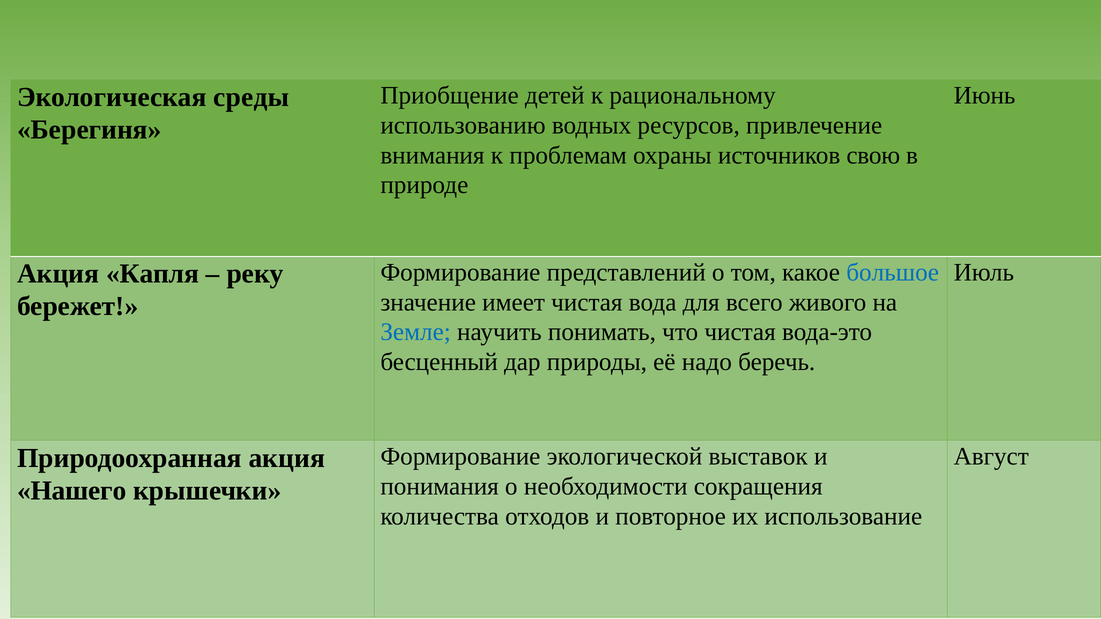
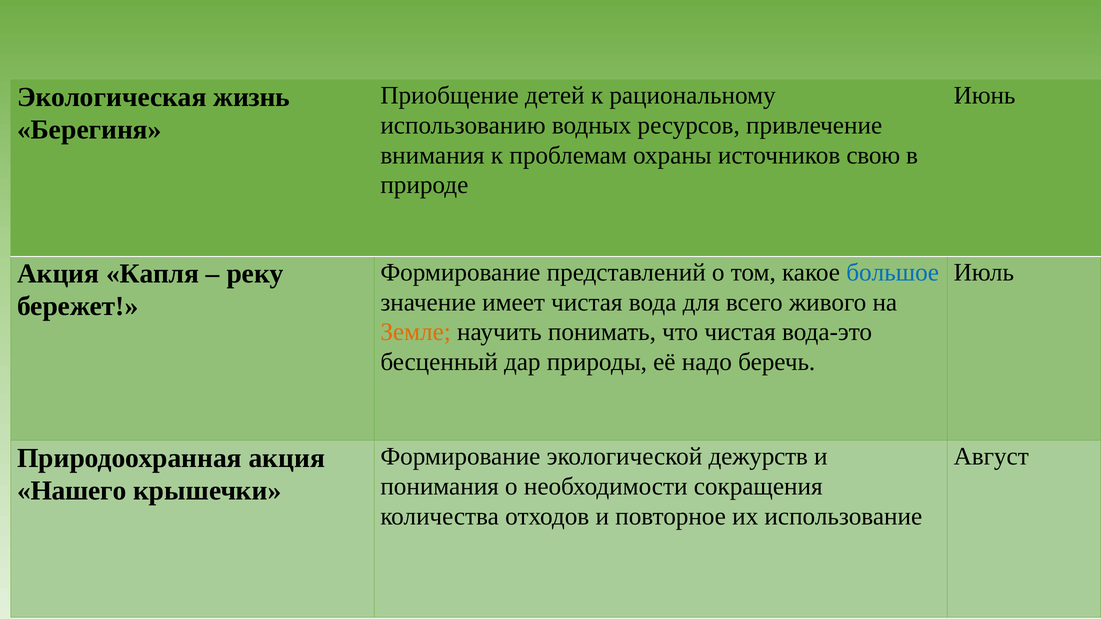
среды: среды -> жизнь (252, 97)
Земле colour: blue -> orange (416, 332)
выставок: выставок -> дежурств (758, 457)
